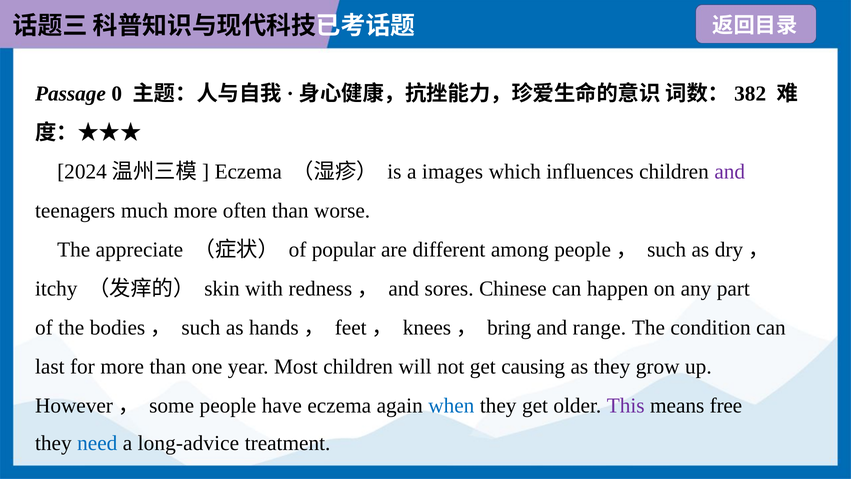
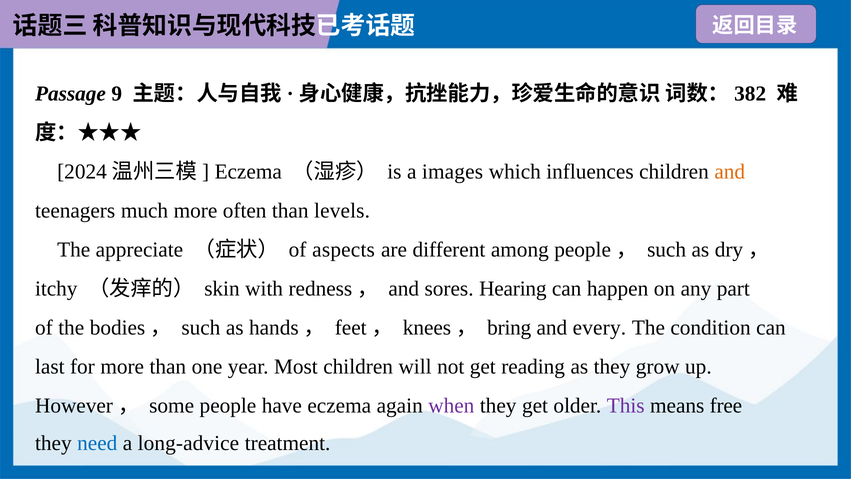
0: 0 -> 9 (117, 94)
and colour: purple -> orange (730, 172)
worse: worse -> levels (342, 211)
popular: popular -> aspects (344, 250)
Chinese: Chinese -> Hearing (513, 289)
range: range -> every (599, 328)
causing: causing -> reading (533, 367)
when colour: blue -> purple (451, 406)
